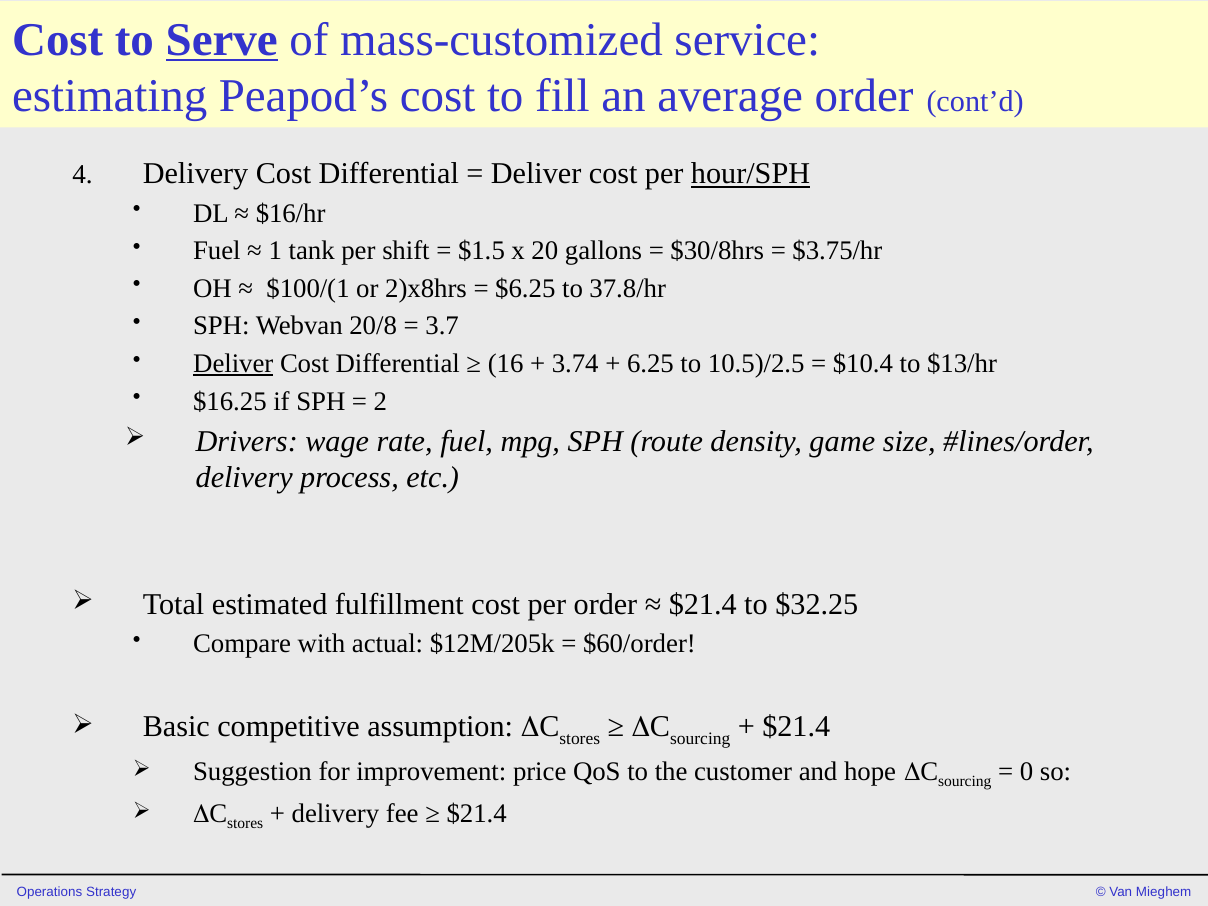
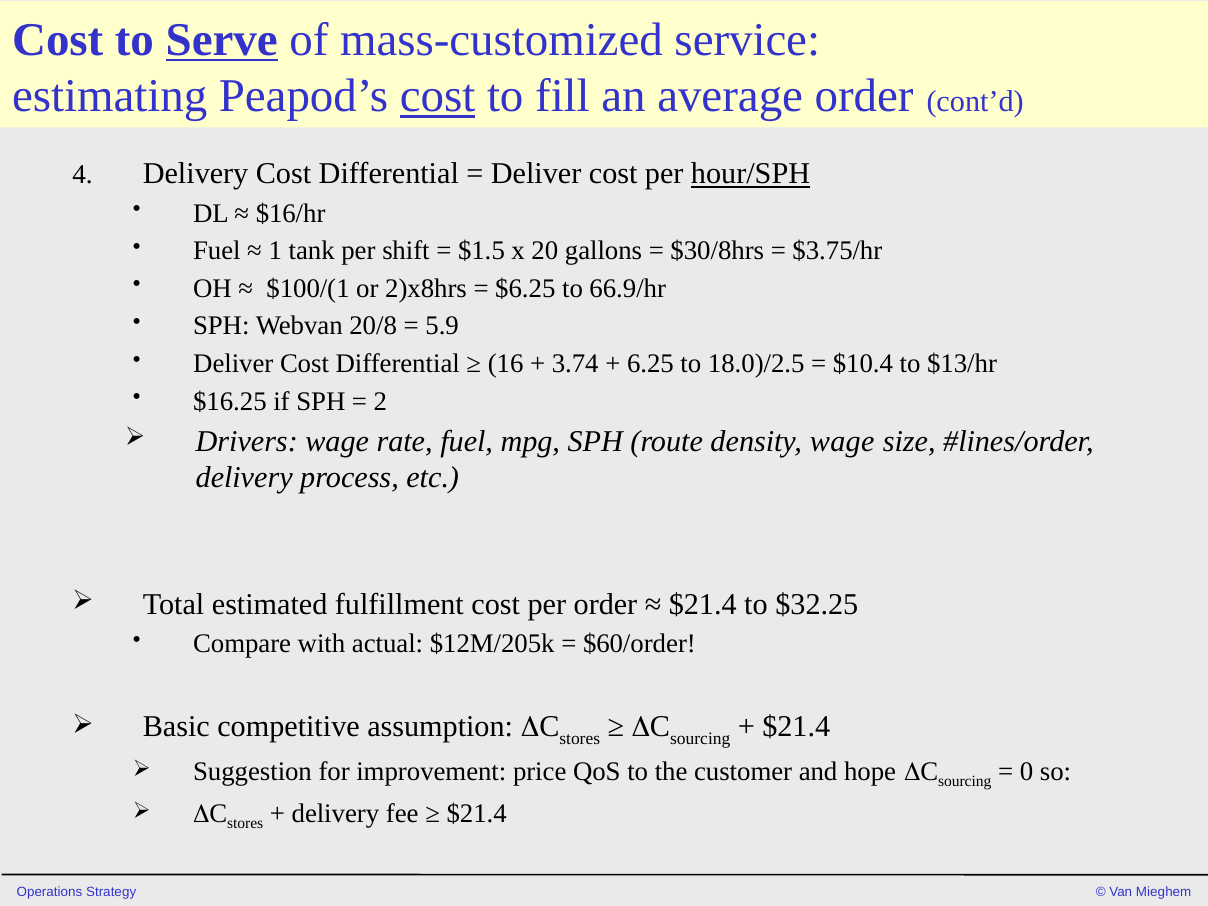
cost underline: none -> present (438, 96)
37.8/hr: 37.8/hr -> 66.9/hr (628, 288)
3.7: 3.7 -> 5.9 (442, 326)
Deliver underline: present -> none (233, 364)
10.5)/2.5: 10.5)/2.5 -> 18.0)/2.5 (756, 364)
density game: game -> wage (842, 442)
